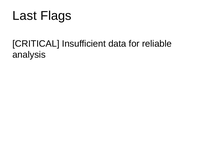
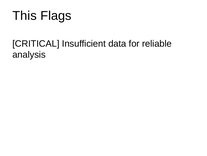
Last: Last -> This (25, 16)
